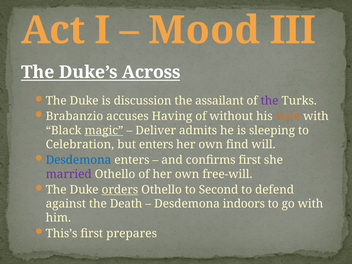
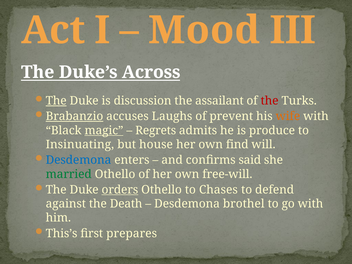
The underline: none -> present (56, 101)
the colour: purple -> red (270, 101)
Brabanzio underline: none -> present (74, 116)
Having: Having -> Laughs (172, 116)
without: without -> prevent (231, 116)
Deliver: Deliver -> Regrets (156, 130)
sleeping: sleeping -> produce (272, 130)
Celebration: Celebration -> Insinuating (80, 145)
but enters: enters -> house (156, 145)
confirms first: first -> said (250, 160)
married colour: purple -> green (69, 174)
Second: Second -> Chases (218, 190)
indoors: indoors -> brothel (244, 204)
